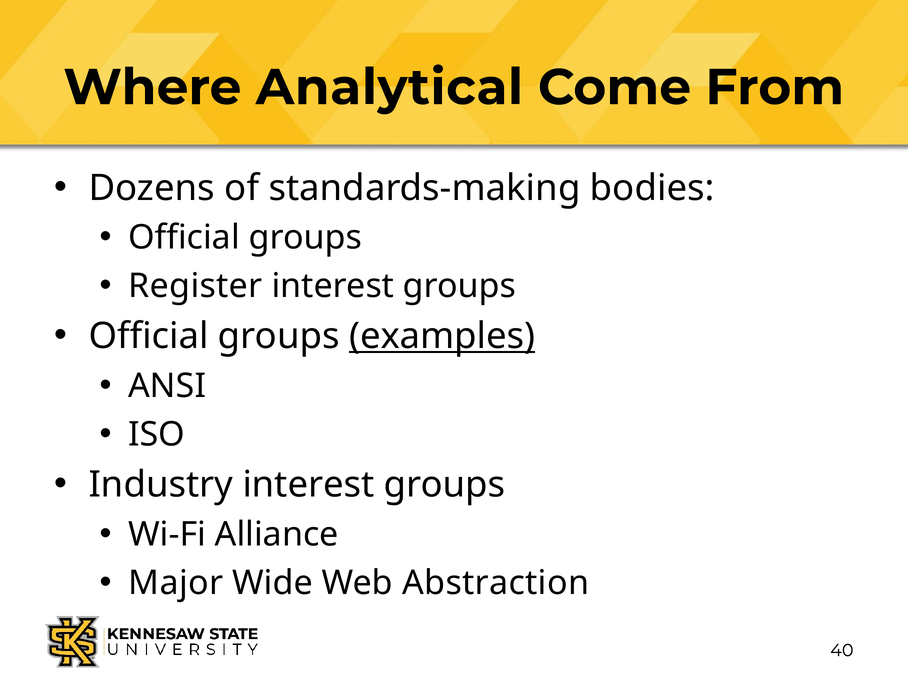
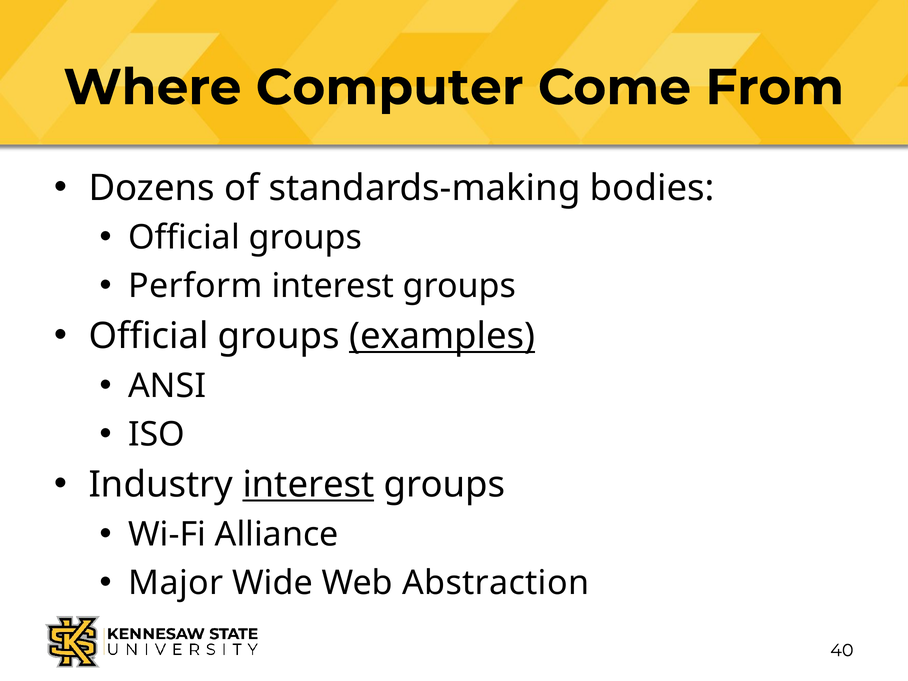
Analytical: Analytical -> Computer (390, 88)
Register: Register -> Perform (195, 286)
interest underline: none -> present (308, 485)
